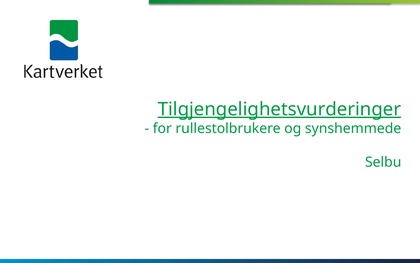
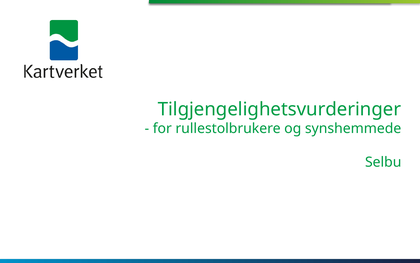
Tilgjengelighetsvurderinger underline: present -> none (279, 109)
